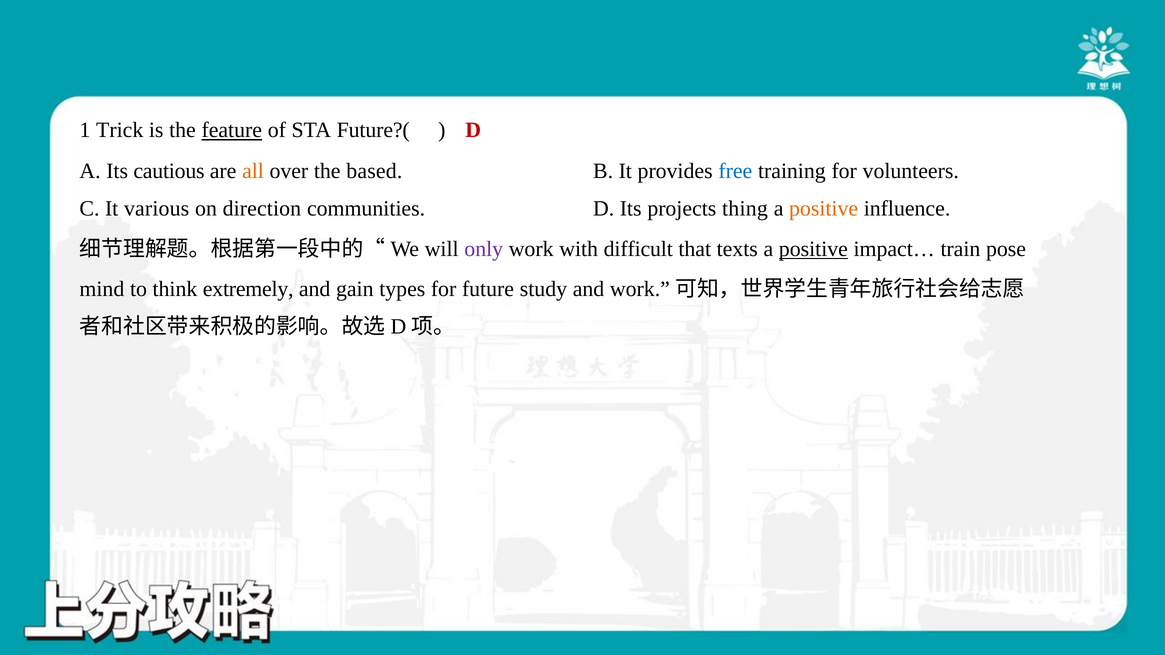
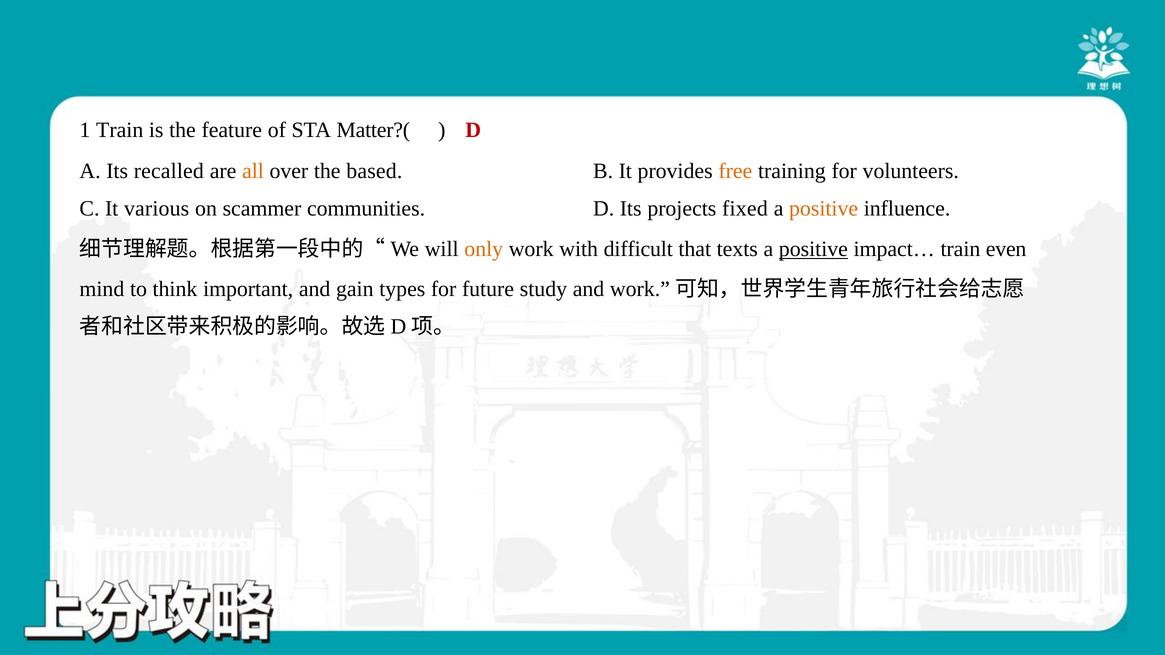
1 Trick: Trick -> Train (120, 130)
feature underline: present -> none (232, 130)
Future?(: Future?( -> Matter?( (373, 130)
cautious: cautious -> recalled (169, 171)
free colour: blue -> orange (735, 171)
direction: direction -> scammer (262, 209)
thing: thing -> fixed (745, 209)
only colour: purple -> orange (484, 249)
pose: pose -> even (1006, 249)
extremely: extremely -> important (248, 289)
